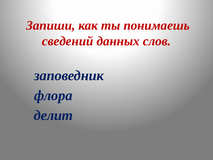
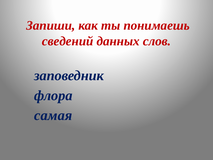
делит: делит -> самая (53, 115)
